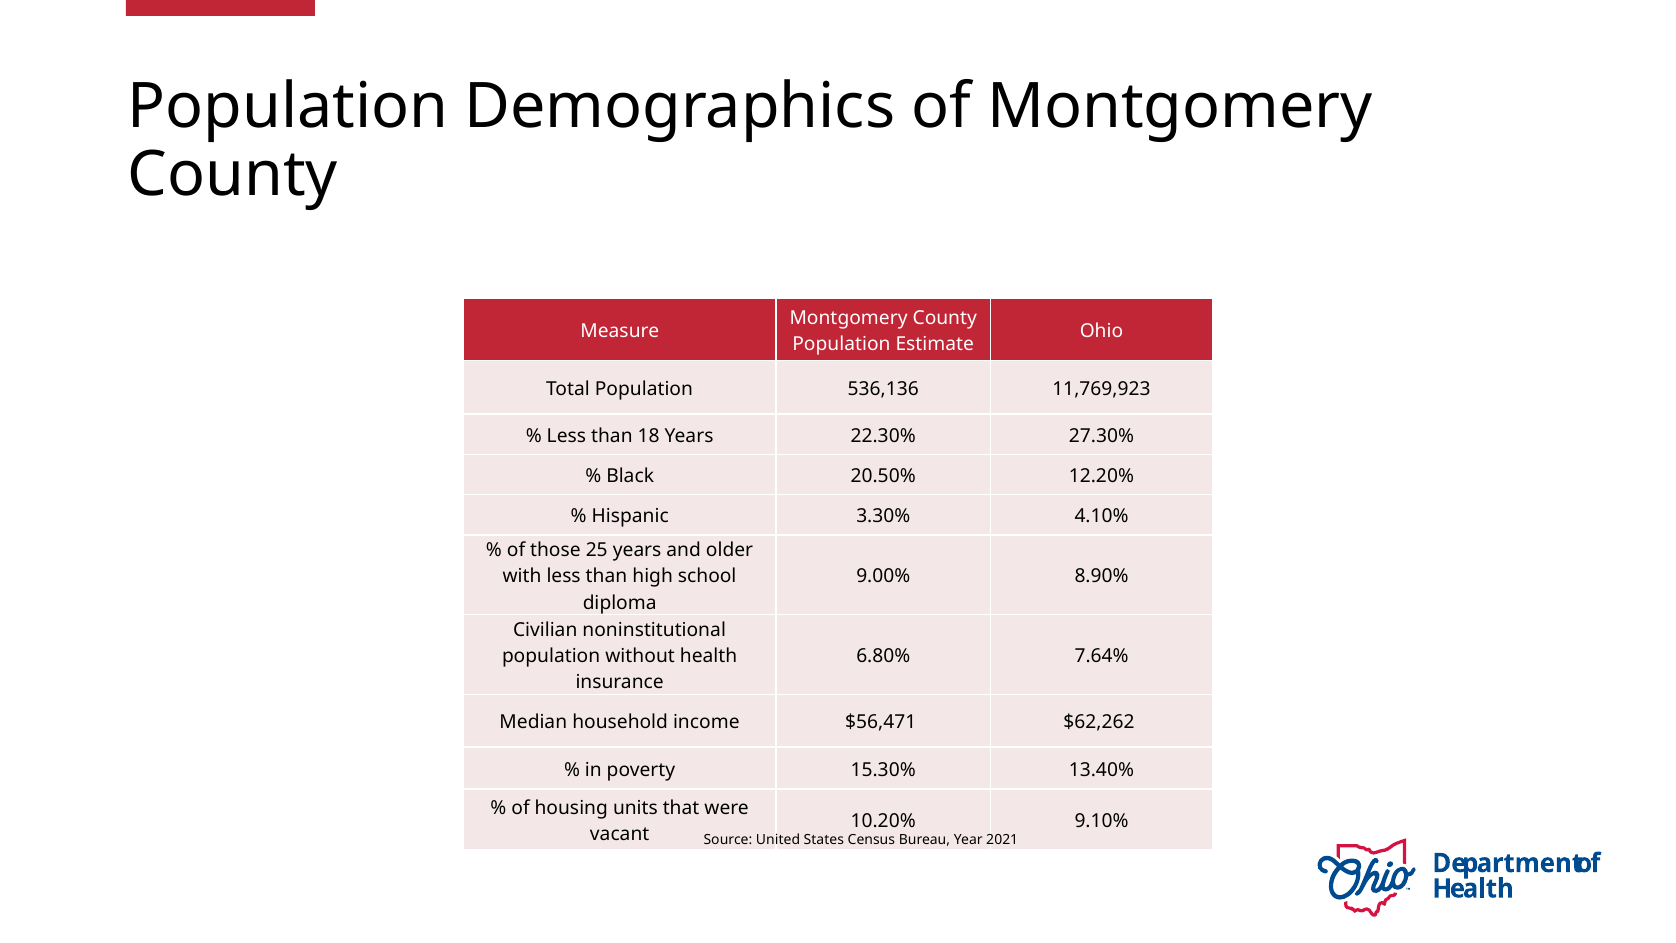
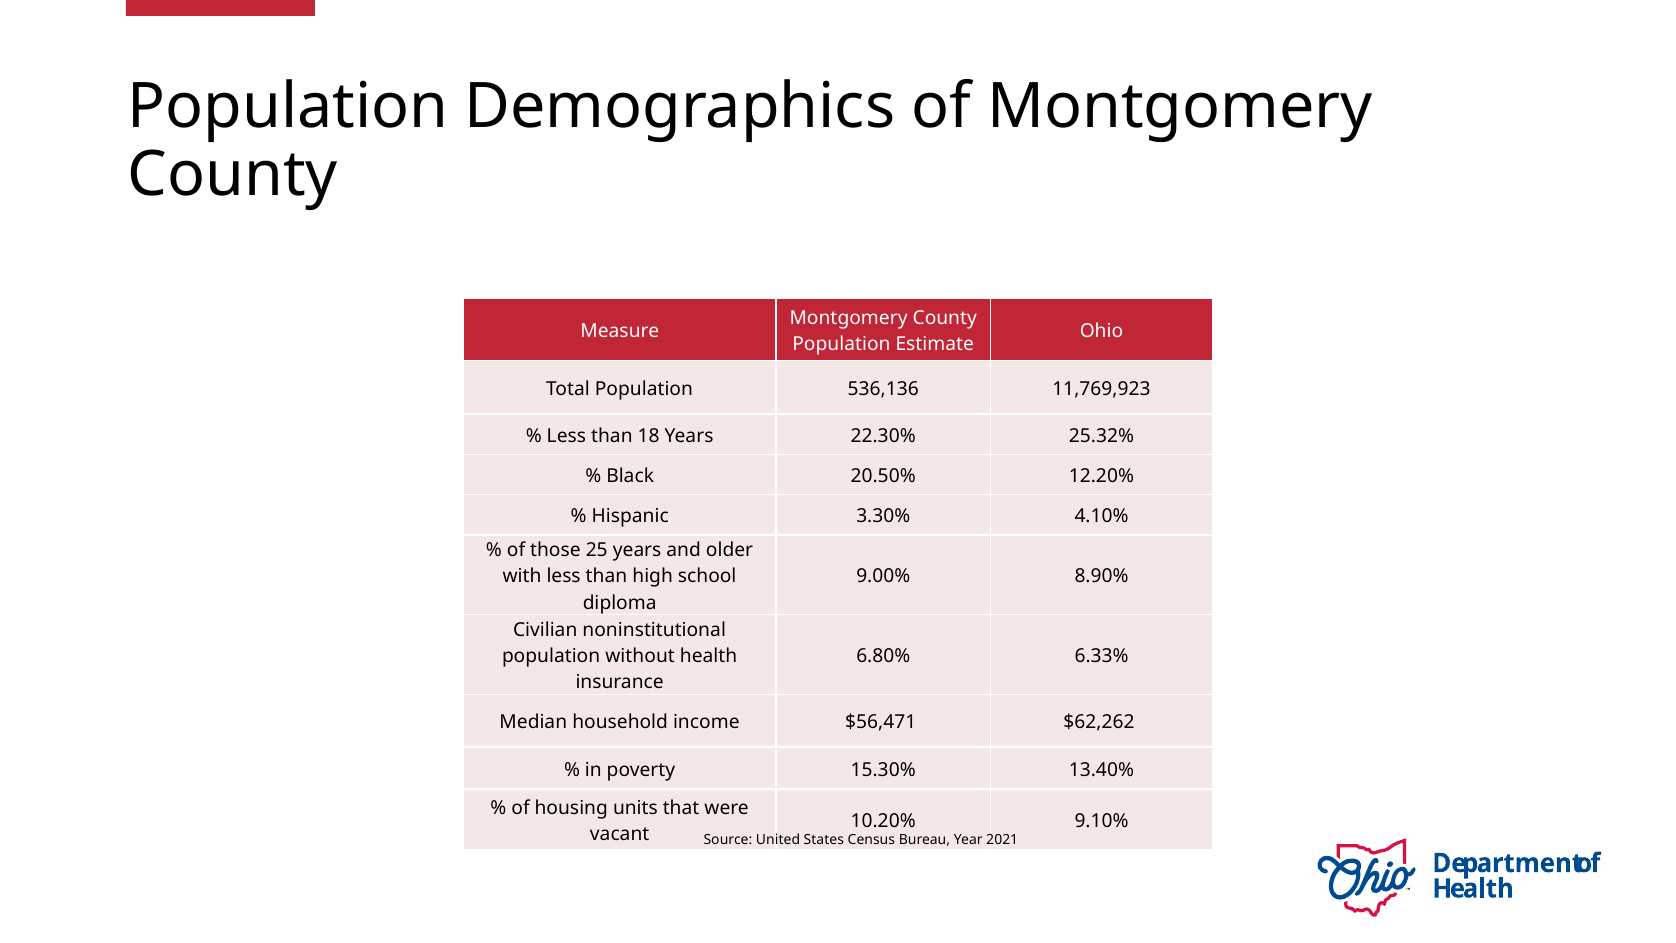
27.30%: 27.30% -> 25.32% (1102, 436)
7.64%: 7.64% -> 6.33% (1102, 656)
